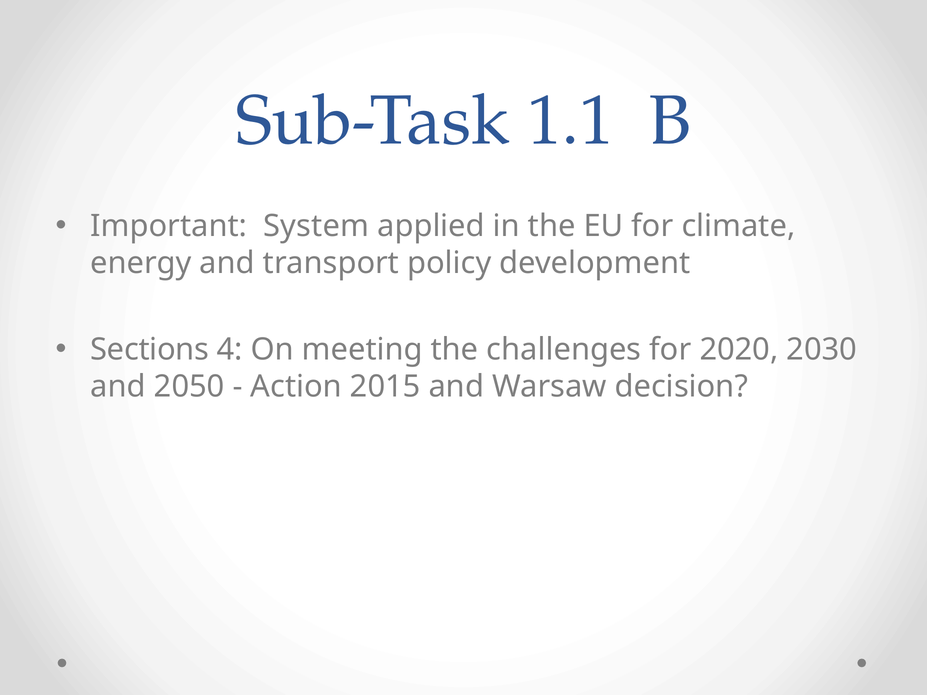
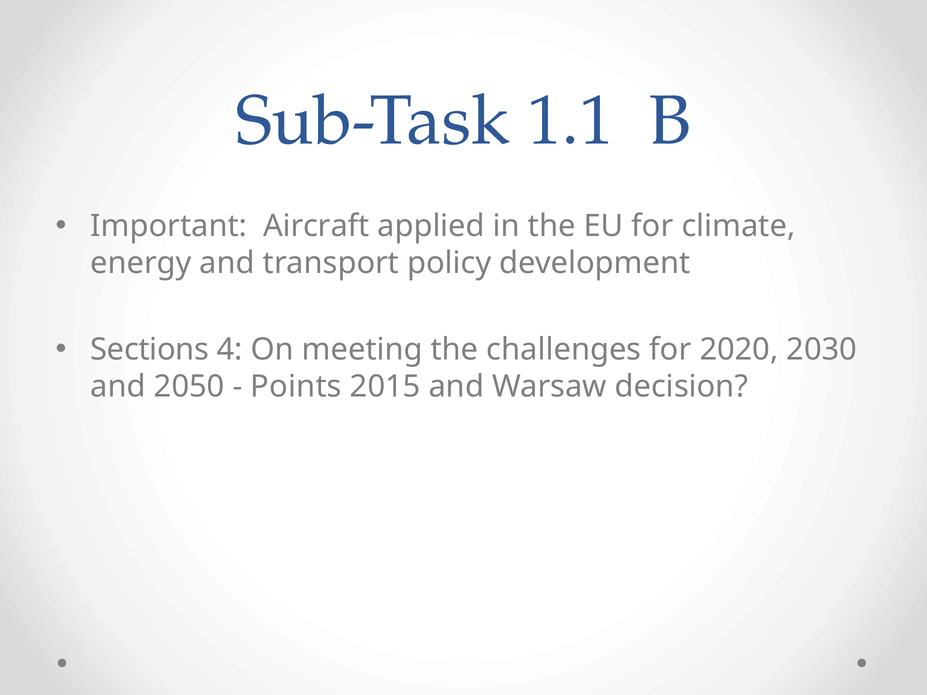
System: System -> Aircraft (316, 226)
Action: Action -> Points (296, 387)
